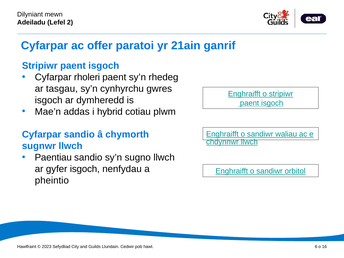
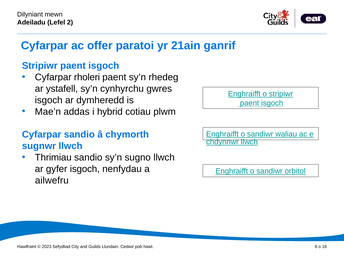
tasgau: tasgau -> ystafell (62, 89)
Paentiau: Paentiau -> Thrimiau (53, 157)
pheintio: pheintio -> ailwefru (52, 180)
